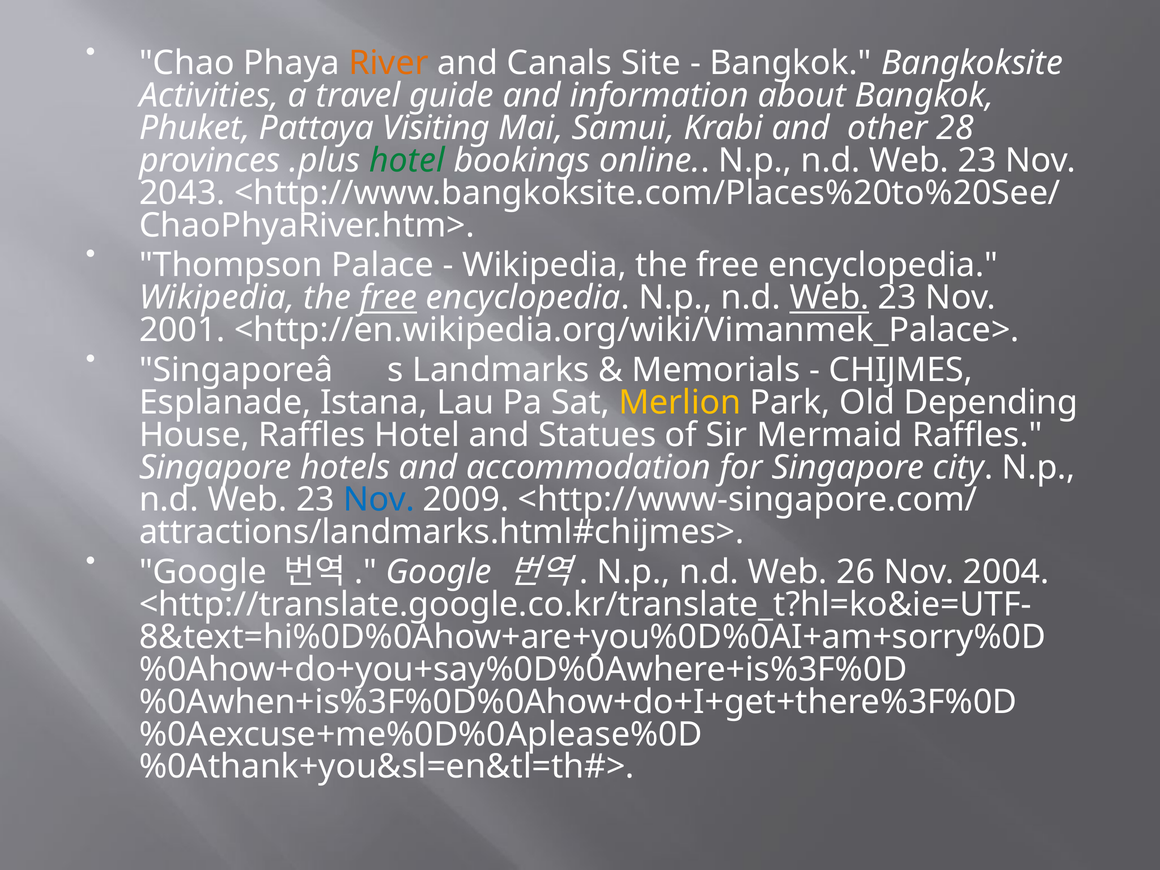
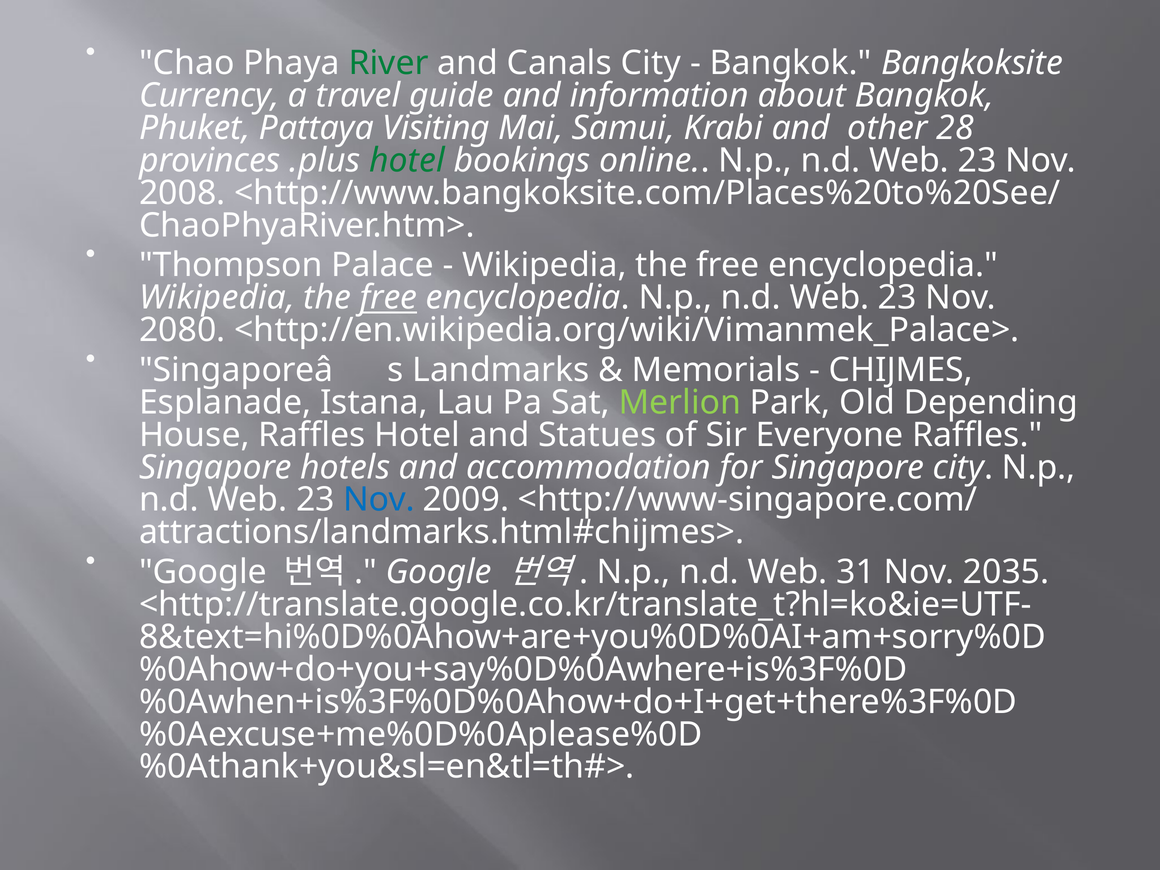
River colour: orange -> green (389, 63)
Canals Site: Site -> City (651, 63)
Activities: Activities -> Currency (209, 96)
2043: 2043 -> 2008 (182, 193)
Web underline: present -> none (829, 298)
2001: 2001 -> 2080 (182, 330)
Merlion colour: yellow -> light green (680, 402)
Mermaid: Mermaid -> Everyone (830, 435)
26: 26 -> 31 (856, 572)
2004: 2004 -> 2035 (1006, 572)
